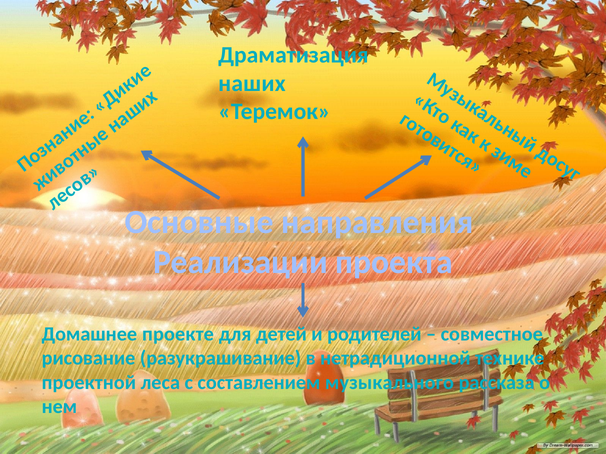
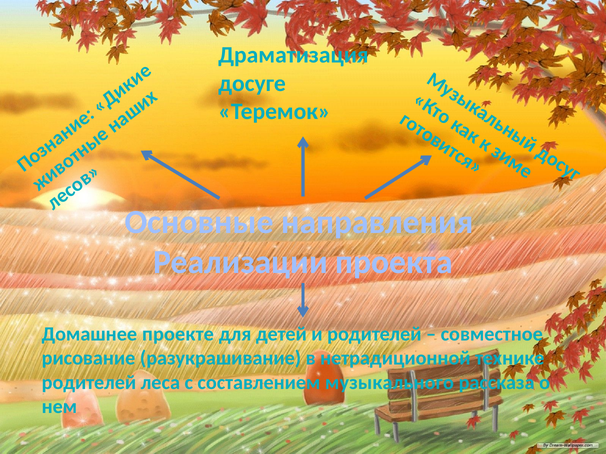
наших: наших -> досуге (252, 83)
проектной: проектной -> родителей (89, 383)
